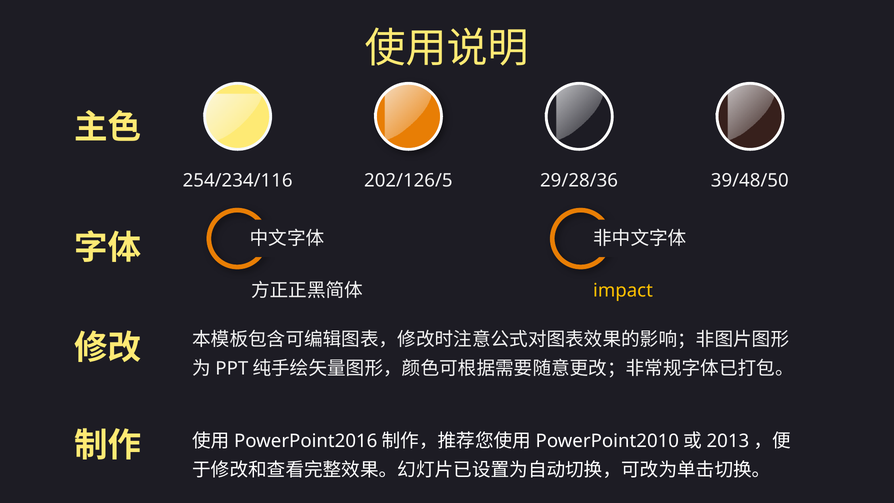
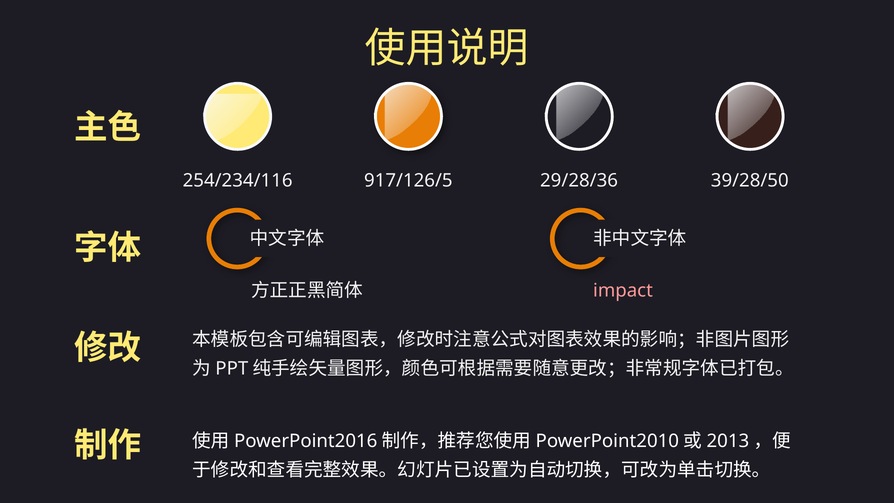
202/126/5: 202/126/5 -> 917/126/5 (408, 181)
39/48/50: 39/48/50 -> 39/28/50 (750, 181)
impact colour: yellow -> pink (623, 291)
